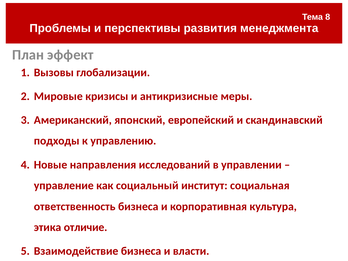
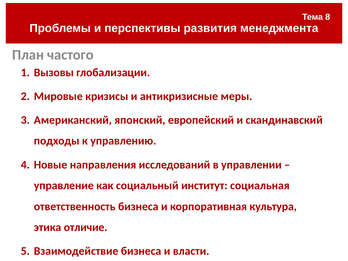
эффект: эффект -> частого (70, 55)
